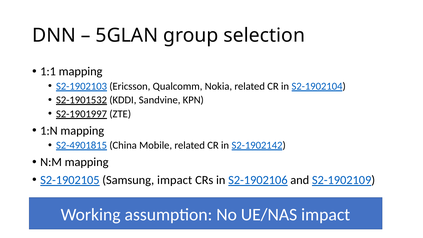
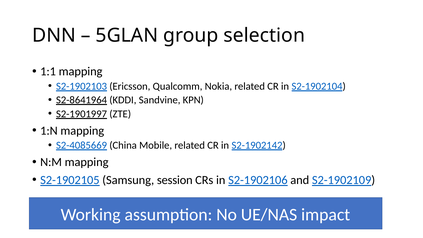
S2-1901532: S2-1901532 -> S2-8641964 (82, 100)
S2-4901815: S2-4901815 -> S2-4085669 (82, 145)
Samsung impact: impact -> session (175, 180)
